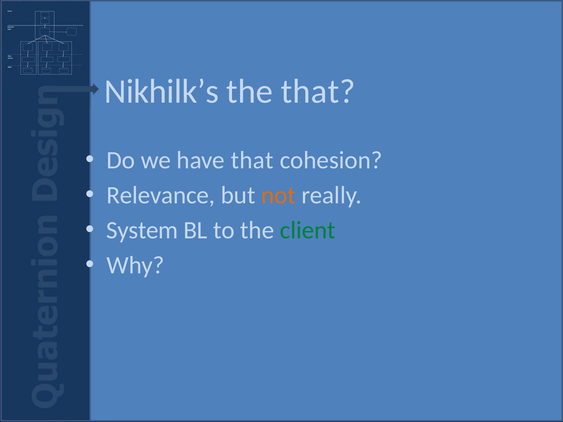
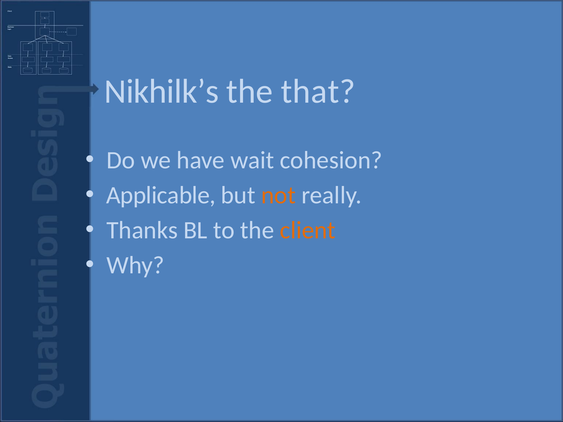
have that: that -> wait (252, 160)
Relevance: Relevance -> Applicable (161, 195)
System: System -> Thanks (142, 230)
client colour: green -> orange (308, 230)
